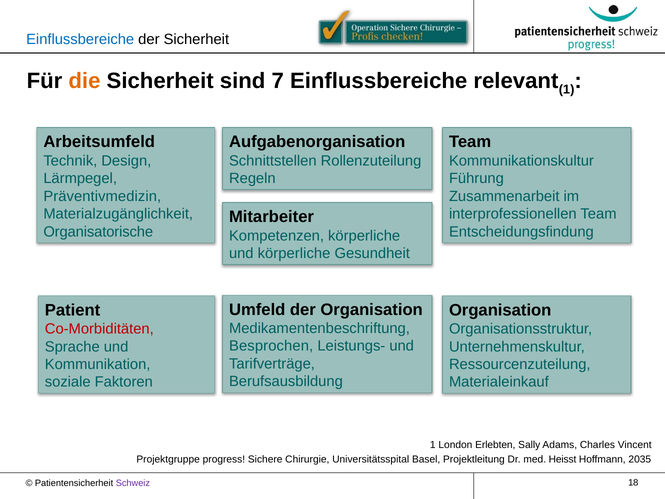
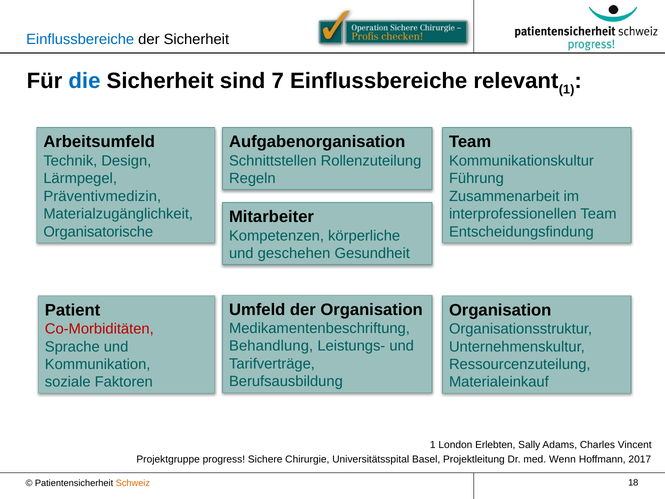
die colour: orange -> blue (84, 81)
und körperliche: körperliche -> geschehen (294, 253)
Besprochen: Besprochen -> Behandlung (271, 346)
Heisst: Heisst -> Wenn (562, 459)
2035: 2035 -> 2017 (640, 459)
Schweiz colour: purple -> orange (133, 483)
